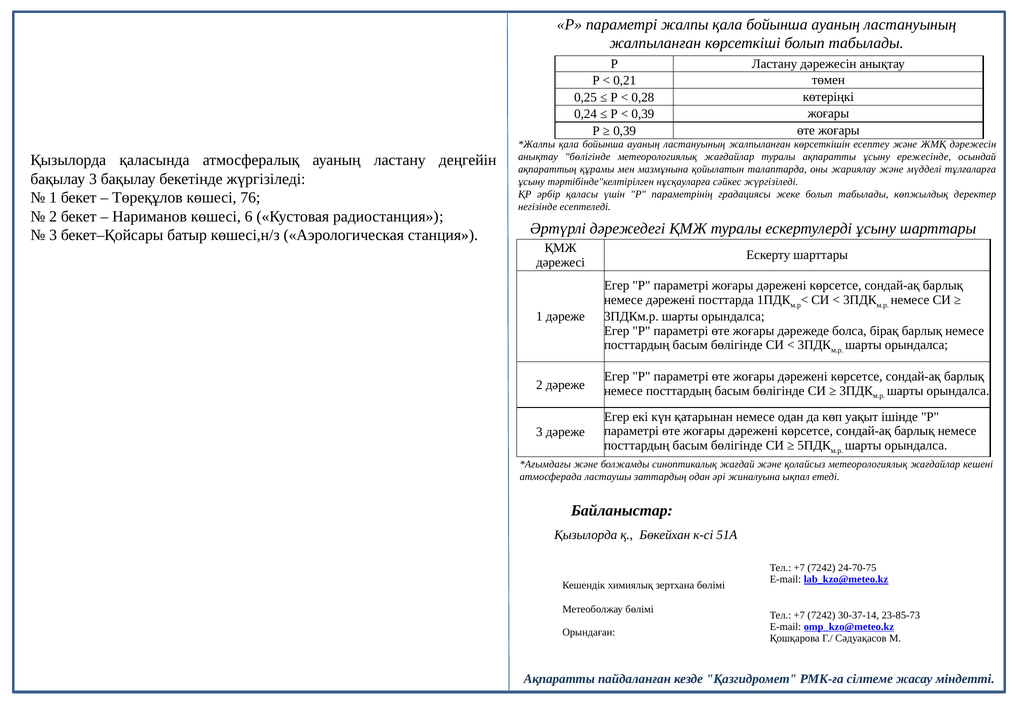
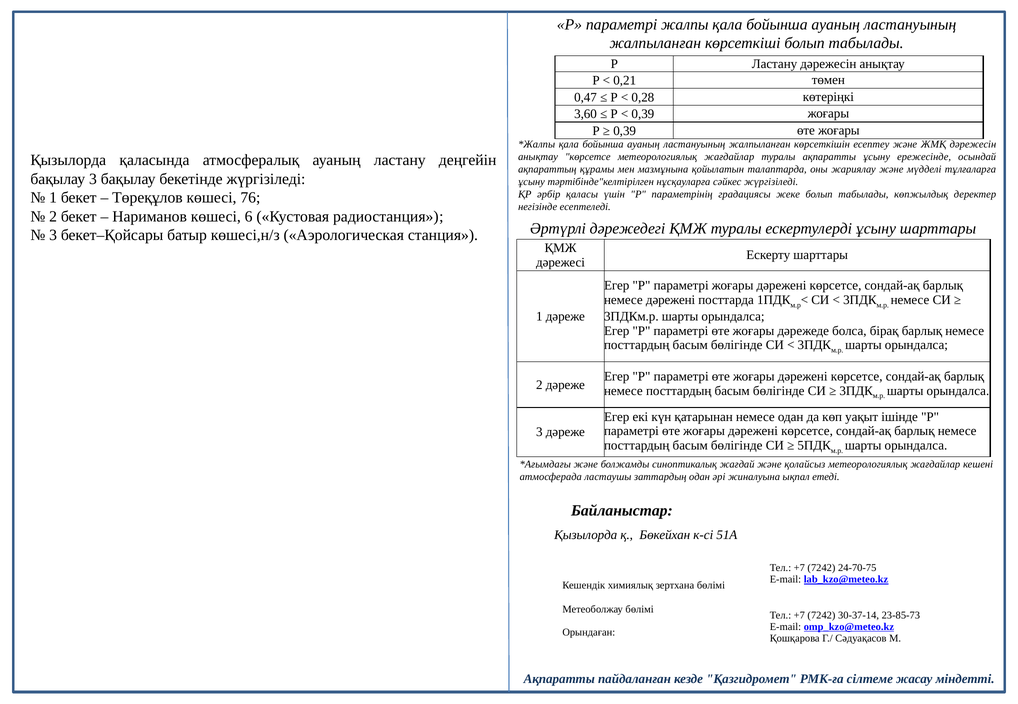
0,25: 0,25 -> 0,47 (586, 98)
0,24: 0,24 -> 3,60 (586, 114)
анықтау бөлігінде: бөлігінде -> көрсетсе (588, 157)
